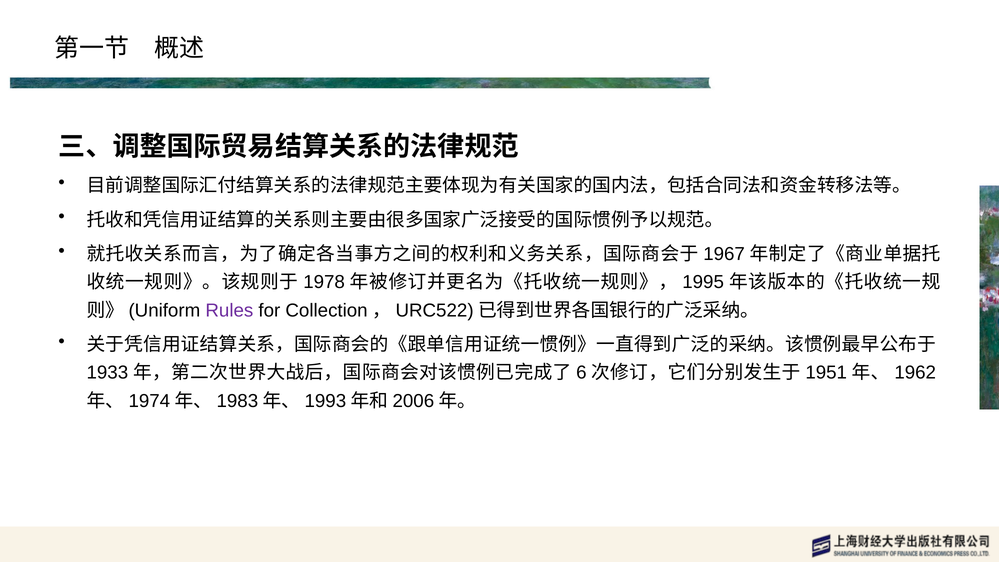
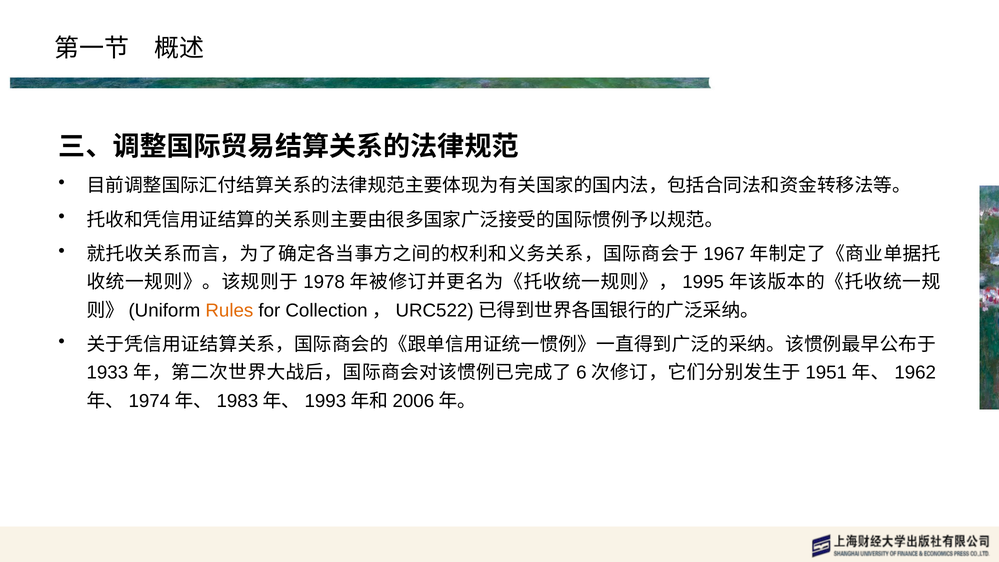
Rules colour: purple -> orange (229, 310)
